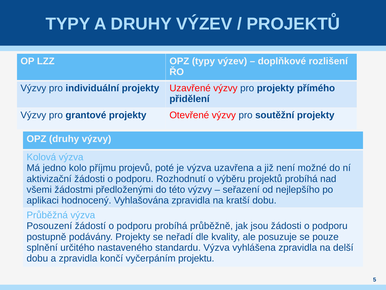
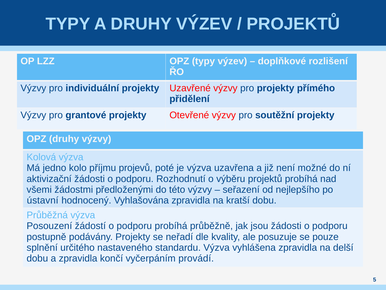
aplikaci: aplikaci -> ústavní (43, 200)
projektu: projektu -> provádí (196, 258)
